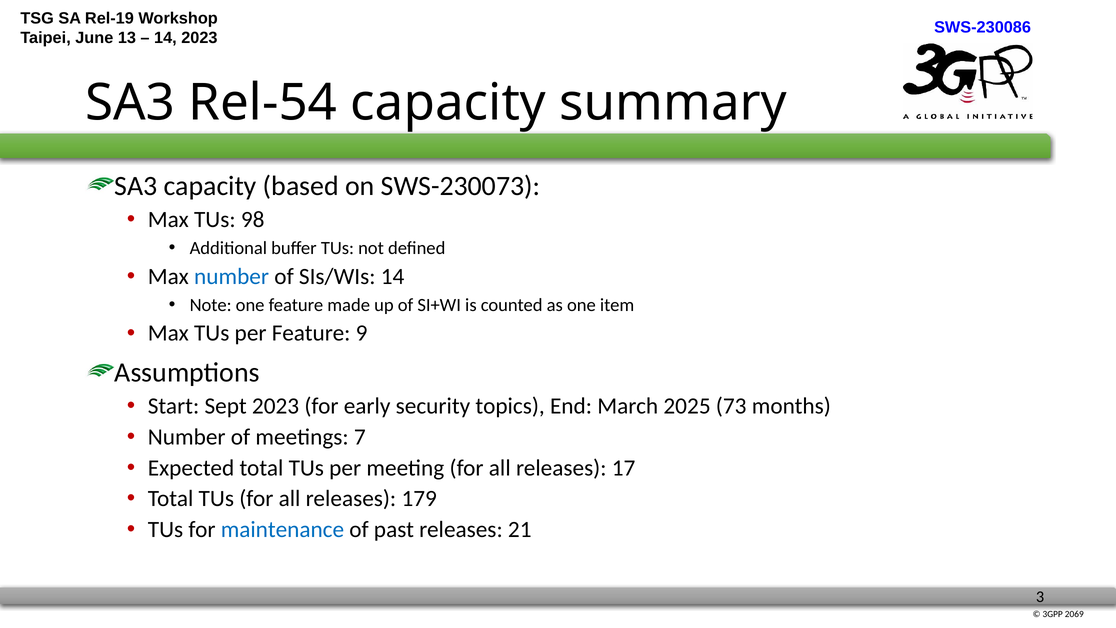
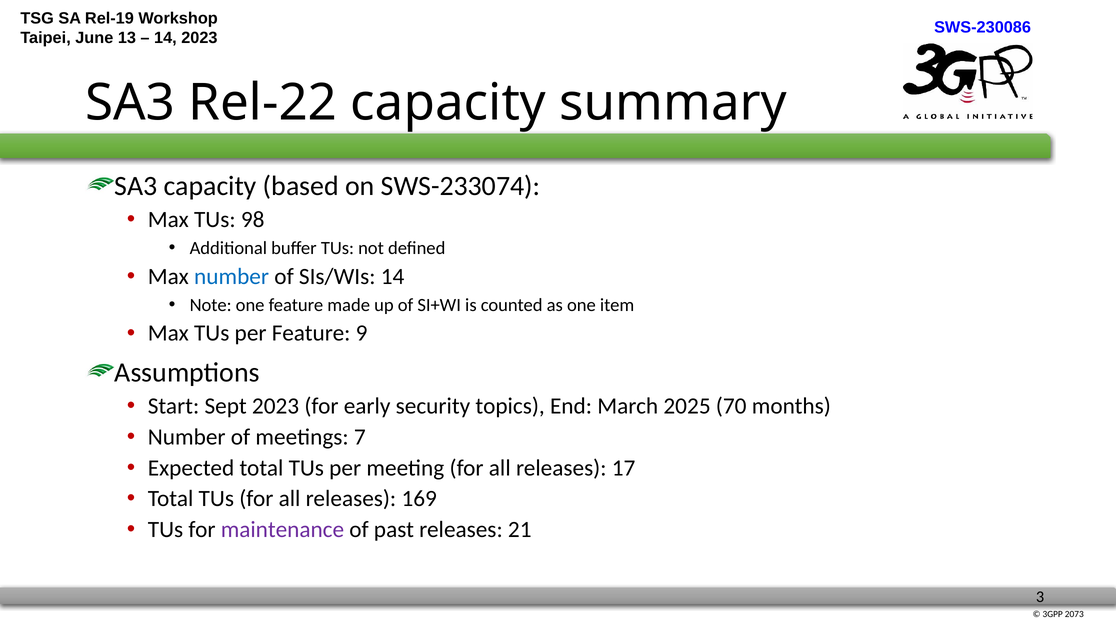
Rel-54: Rel-54 -> Rel-22 (263, 103)
SWS-230073: SWS-230073 -> SWS-233074 (460, 186)
73: 73 -> 70 (731, 406)
179: 179 -> 169 (419, 499)
maintenance colour: blue -> purple (282, 529)
2069: 2069 -> 2073 (1074, 614)
